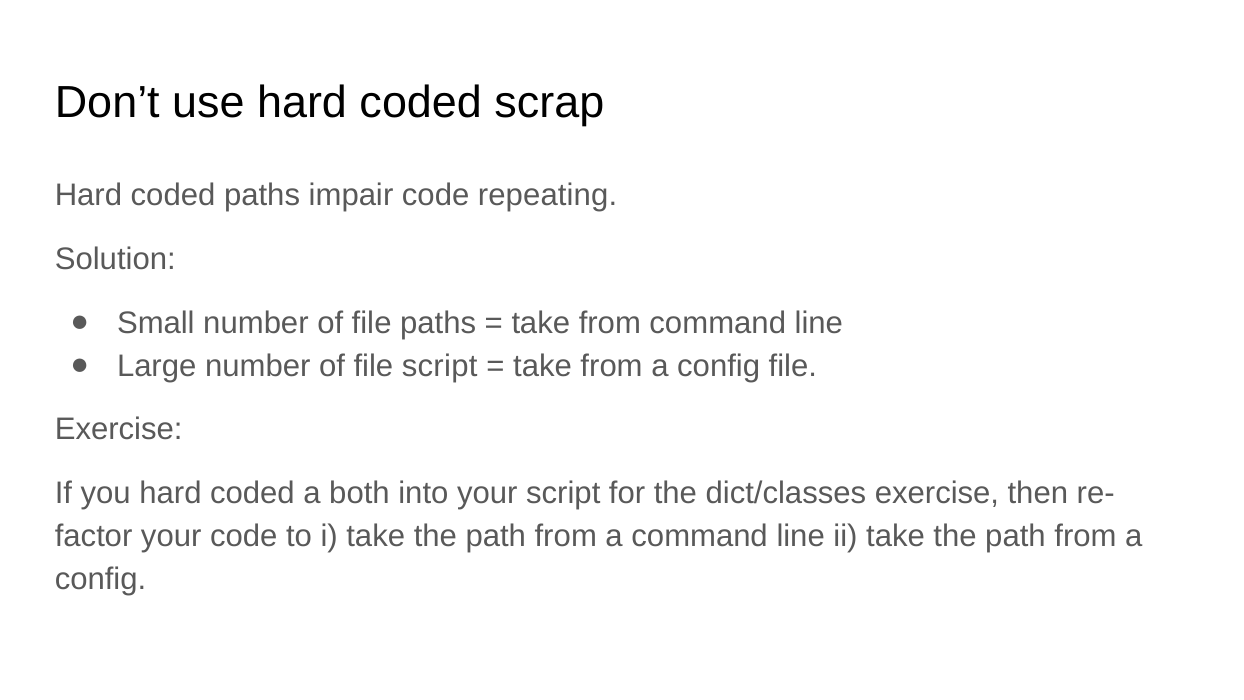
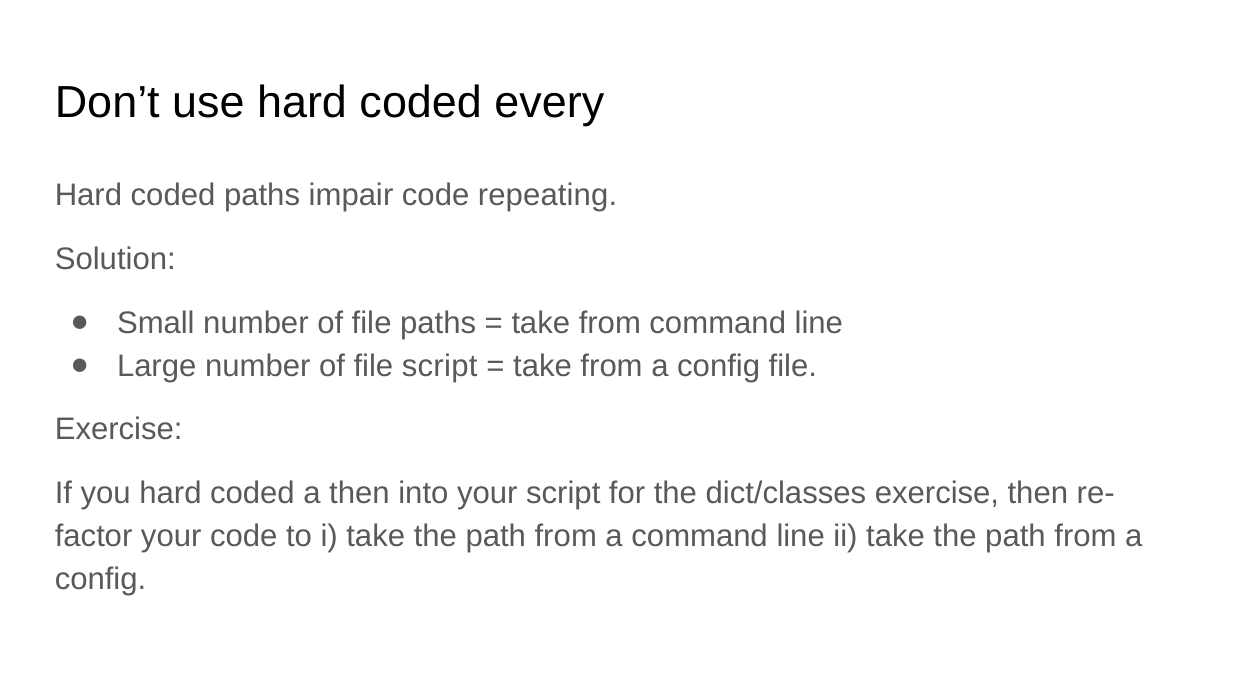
scrap: scrap -> every (549, 103)
a both: both -> then (359, 493)
